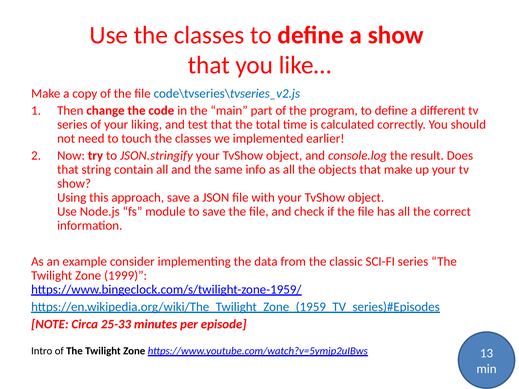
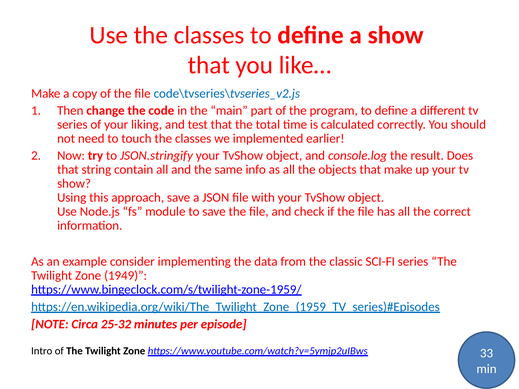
1999: 1999 -> 1949 (126, 276)
25-33: 25-33 -> 25-32 (116, 324)
13: 13 -> 33 (487, 353)
